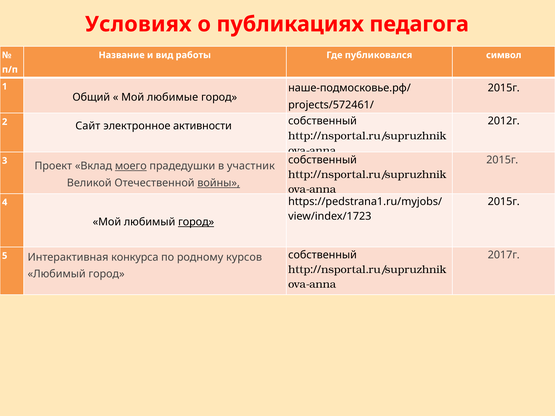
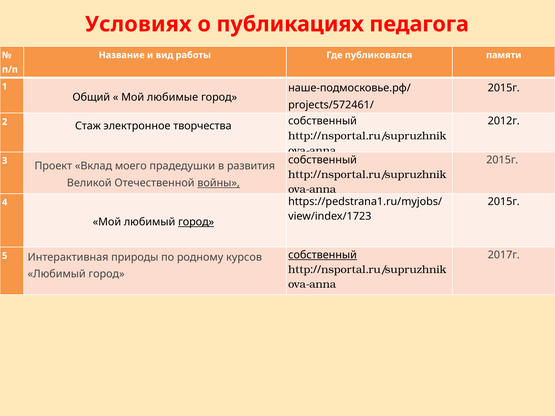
символ: символ -> памяти (504, 55)
Сайт: Сайт -> Стаж (88, 126)
активности: активности -> творчества (202, 126)
моего underline: present -> none (131, 166)
участник: участник -> развития (251, 166)
собственный underline: none -> present (323, 255)
конкурса: конкурса -> природы (135, 257)
